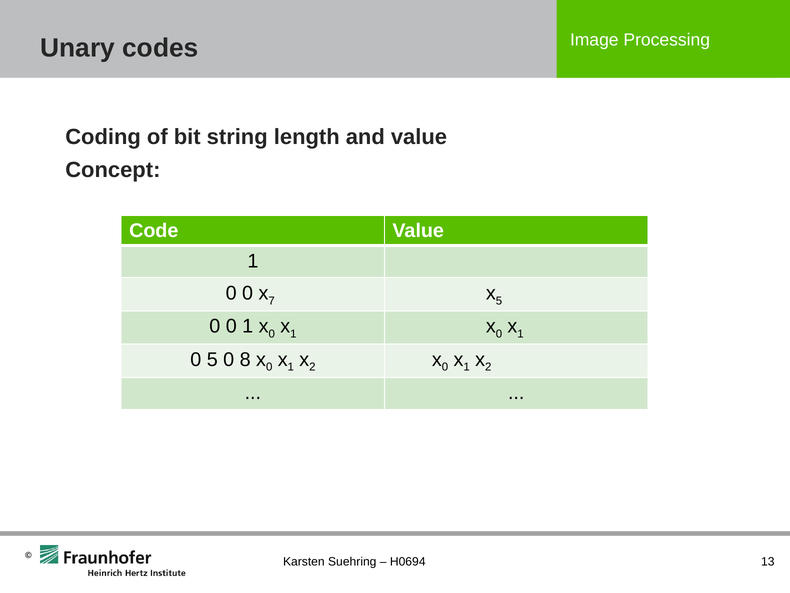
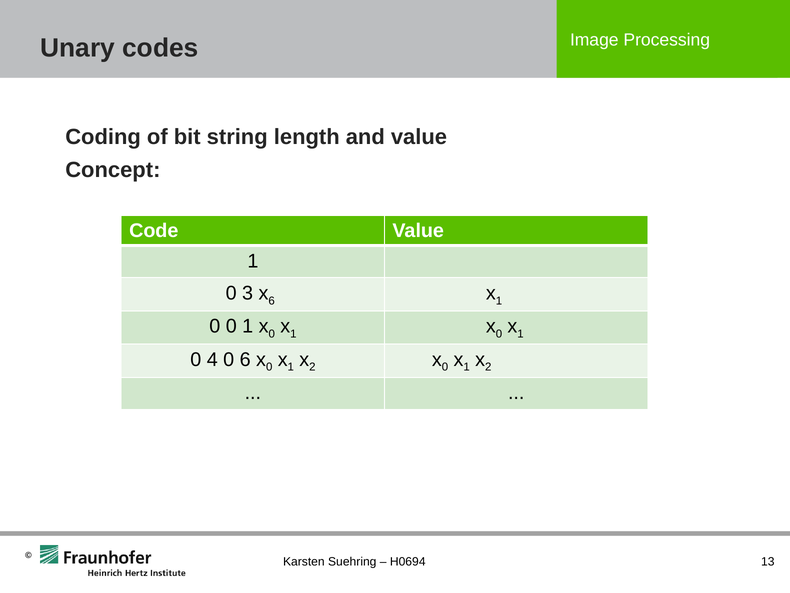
0: 0 -> 3 (248, 293)
7: 7 -> 6 (272, 301)
5: 5 -> 1 (499, 301)
0 5: 5 -> 4 (212, 359)
0 8: 8 -> 6 (245, 359)
